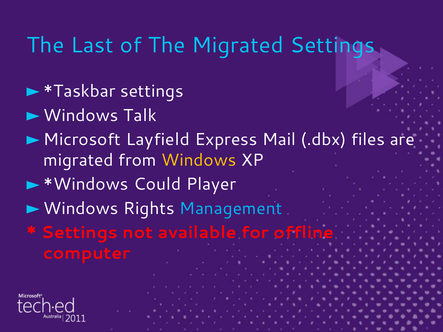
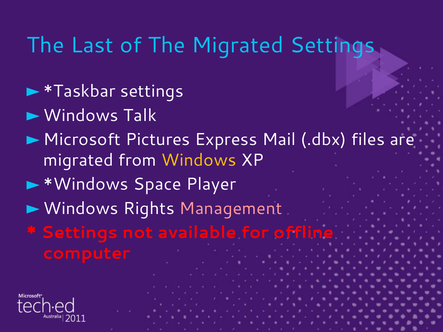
Layfield: Layfield -> Pictures (158, 140)
Could: Could -> Space (157, 184)
Management colour: light blue -> pink (231, 209)
